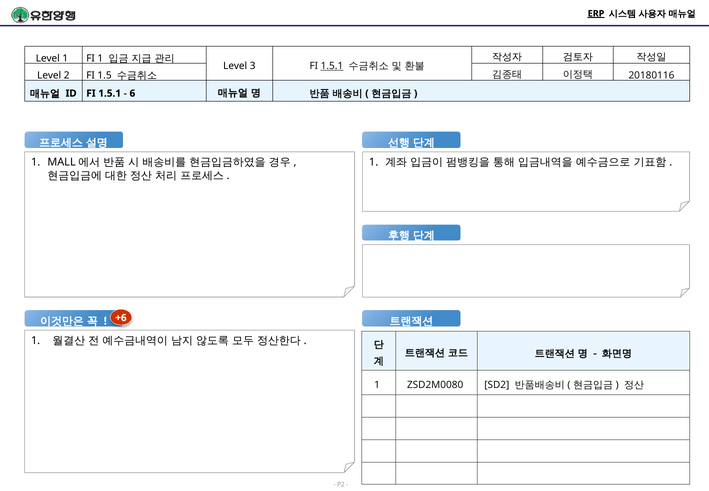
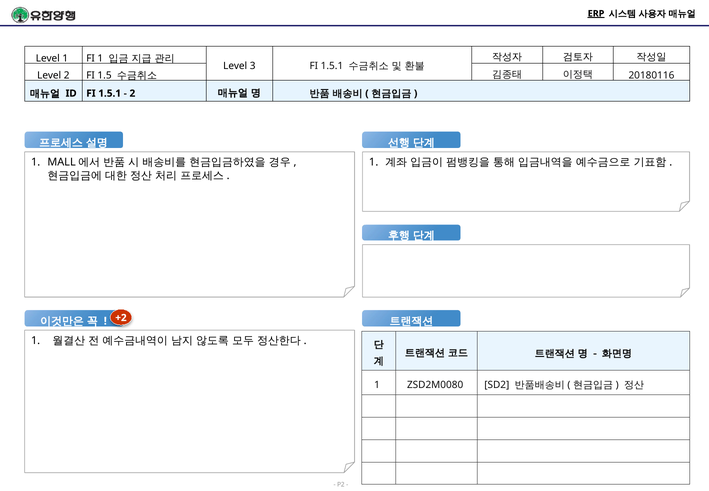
1.5.1 underline: present -> none (332, 66)
6: 6 -> 2 (132, 93)
+6: +6 -> +2 (121, 318)
